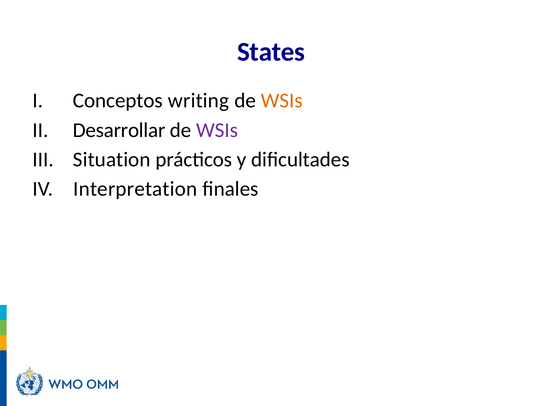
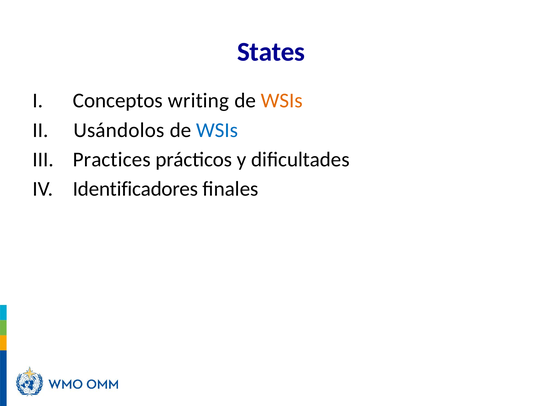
Desarrollar: Desarrollar -> Usándolos (119, 130)
WSIs colour: purple -> blue (217, 130)
Situation: Situation -> Practices (112, 160)
Interpretation: Interpretation -> Identificadores (136, 189)
